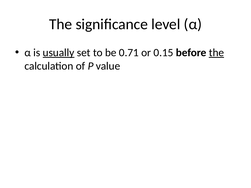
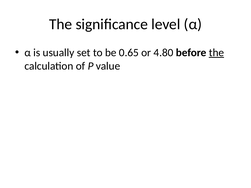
usually underline: present -> none (59, 53)
0.71: 0.71 -> 0.65 (129, 53)
0.15: 0.15 -> 4.80 (163, 53)
